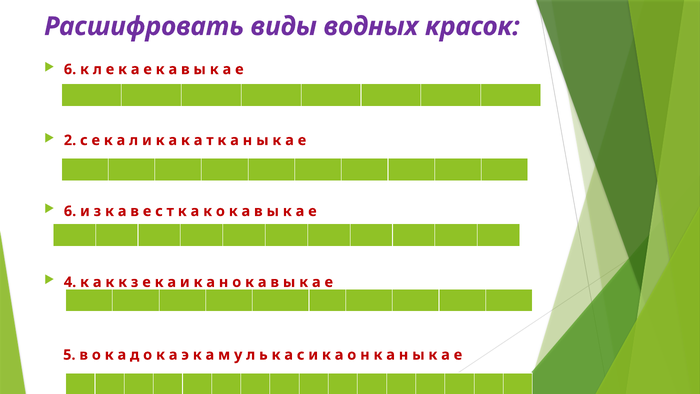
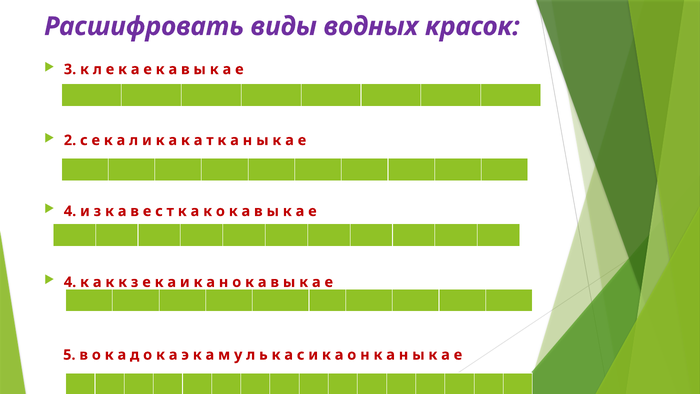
6: 6 -> 3 (70, 69)
6: 6 -> 4 (70, 211)
